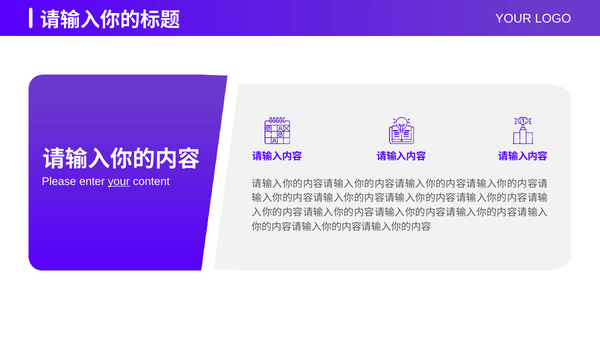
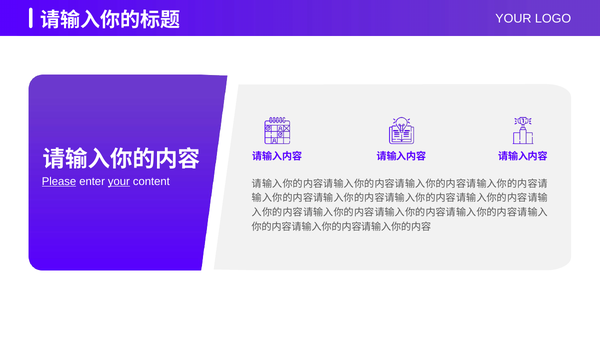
Please underline: none -> present (59, 182)
